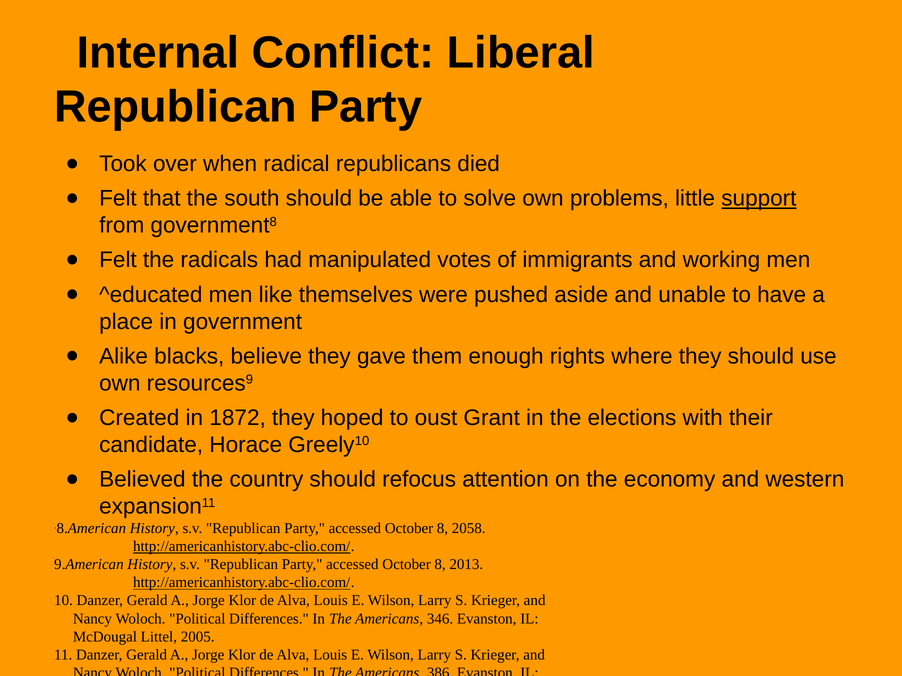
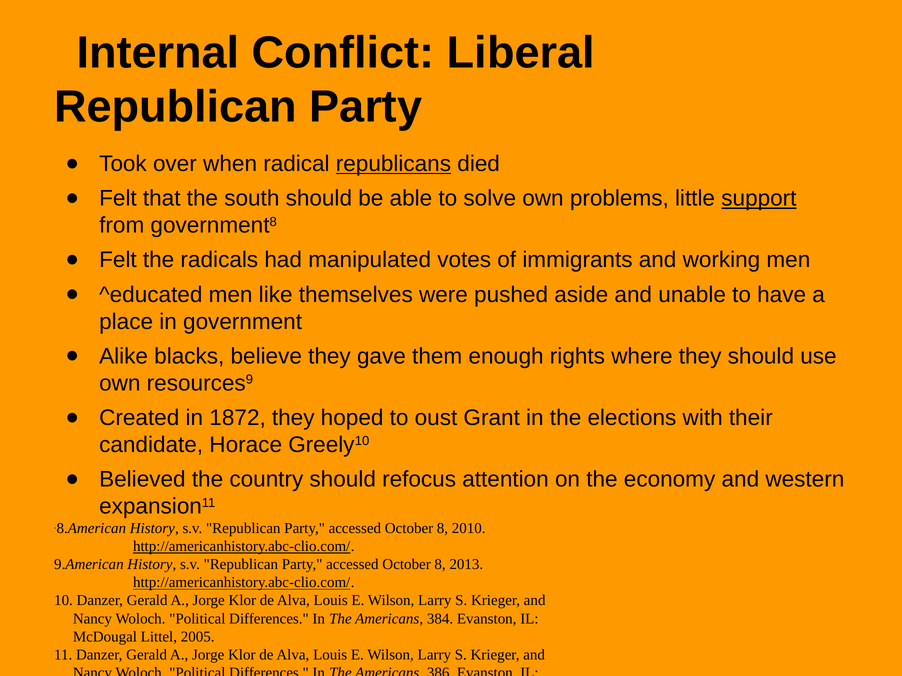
republicans underline: none -> present (393, 164)
2058: 2058 -> 2010 (469, 529)
346: 346 -> 384 (440, 619)
